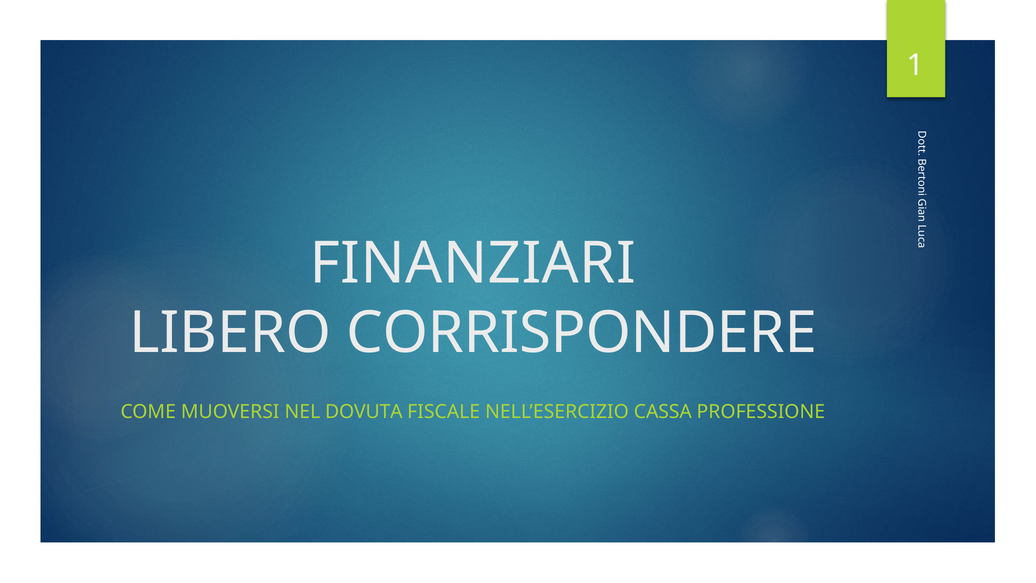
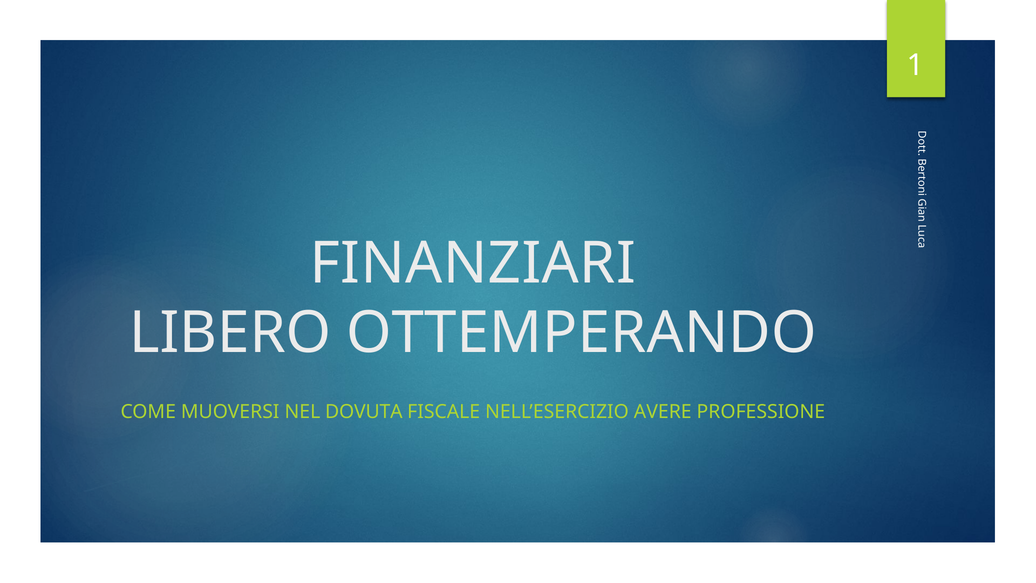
CORRISPONDERE: CORRISPONDERE -> OTTEMPERANDO (581, 333)
CASSA: CASSA -> AVERE (663, 412)
